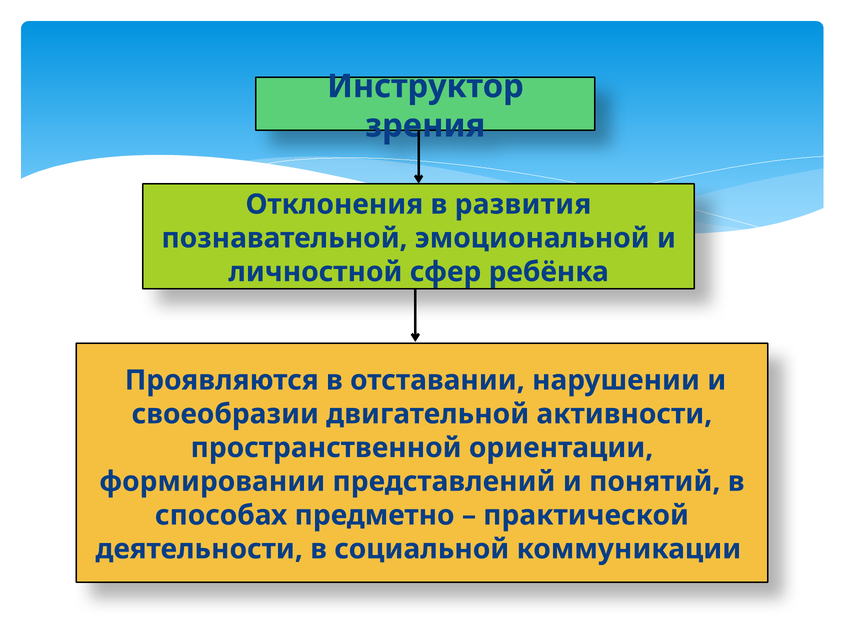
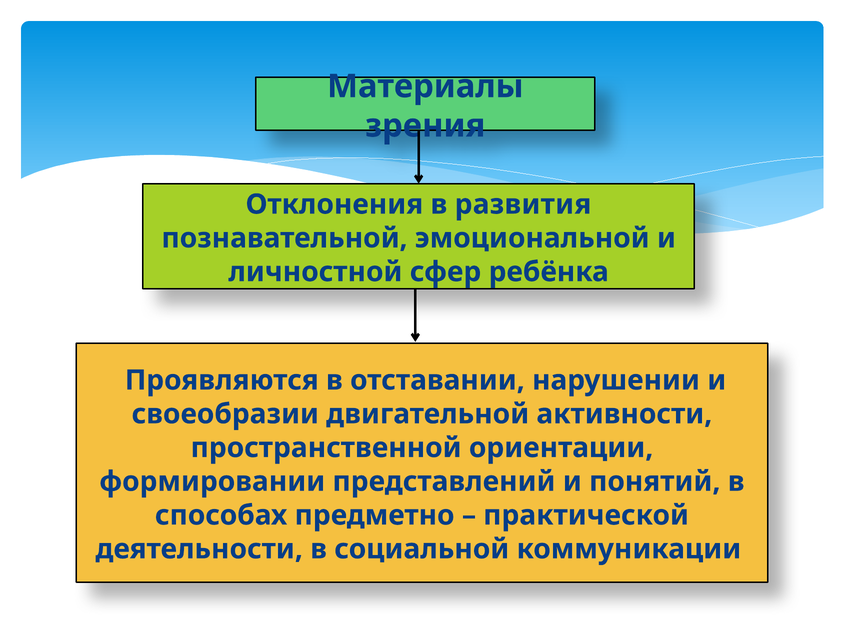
Инструктор: Инструктор -> Материалы (425, 86)
